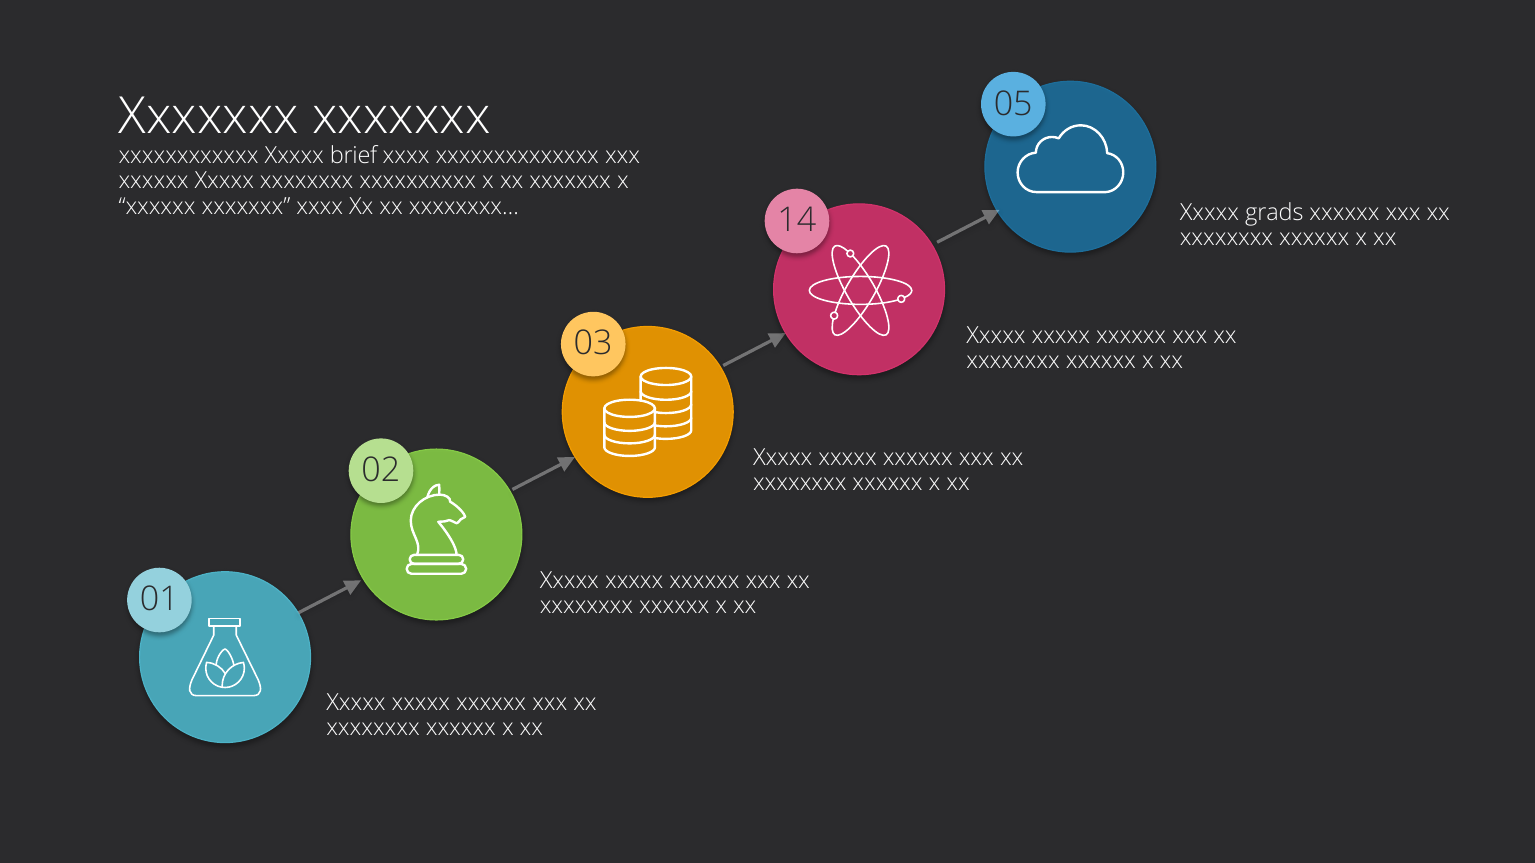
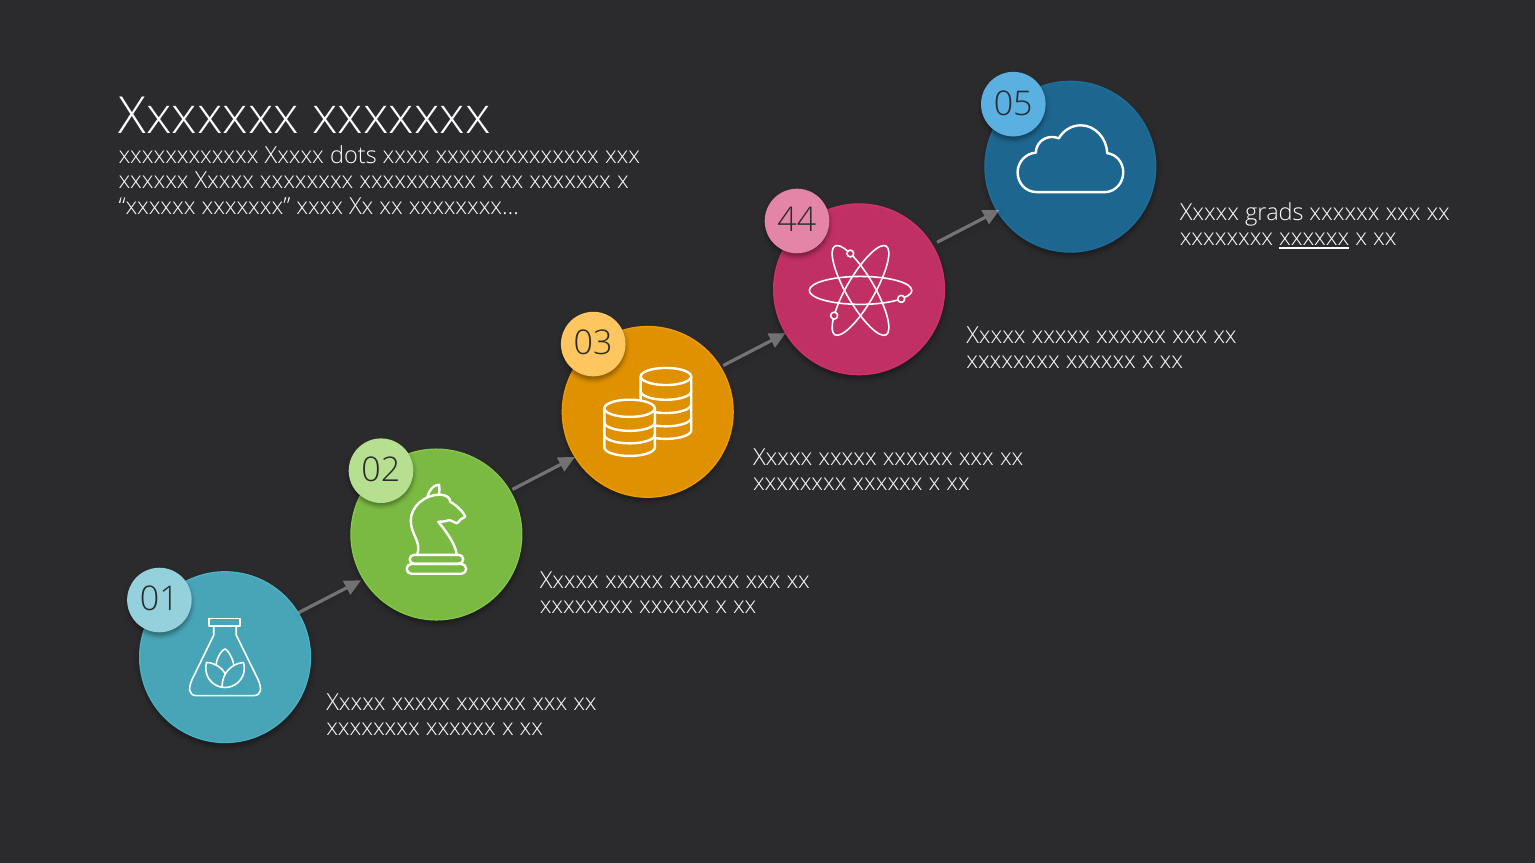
brief: brief -> dots (353, 156)
14: 14 -> 44 (797, 221)
xxxxxx underline: none -> present (1314, 238)
